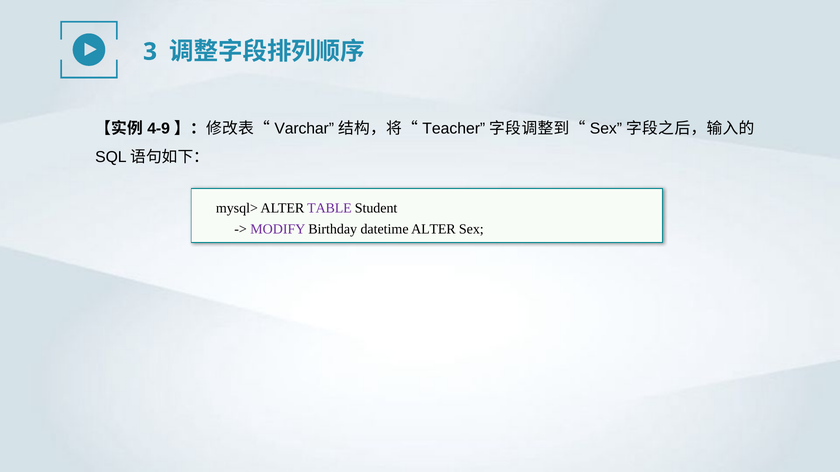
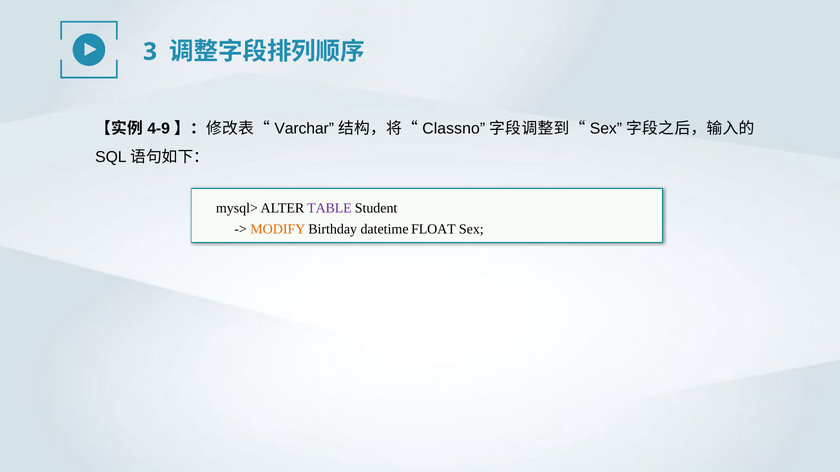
Teacher: Teacher -> Classno (454, 129)
MODIFY colour: purple -> orange (278, 229)
datetime ALTER: ALTER -> FLOAT (433, 229)
